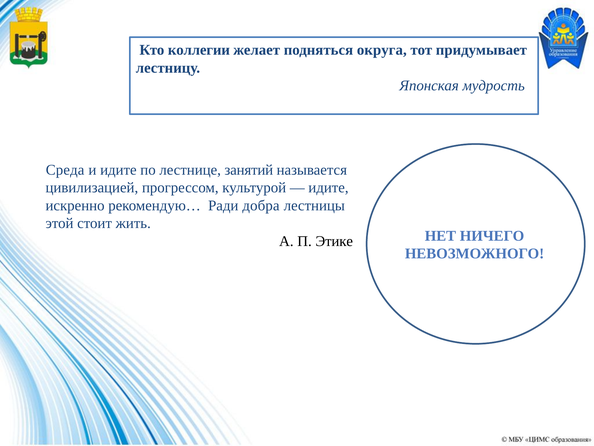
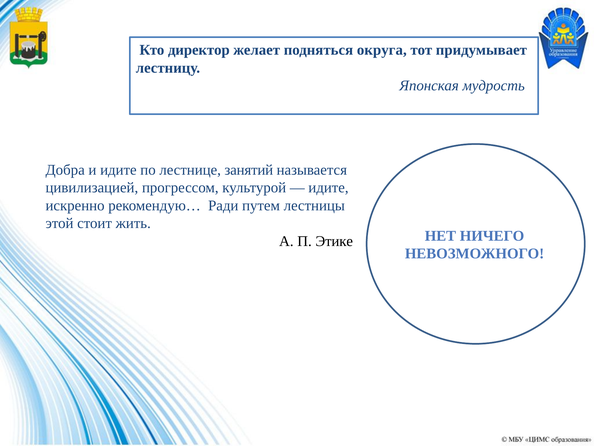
коллегии: коллегии -> директор (199, 50)
Среда: Среда -> Добра (65, 170)
добра: добра -> путем (261, 205)
